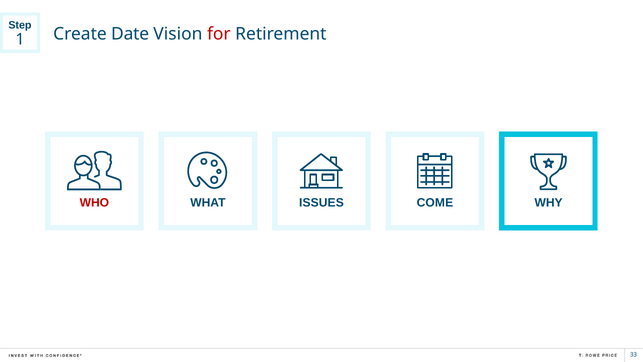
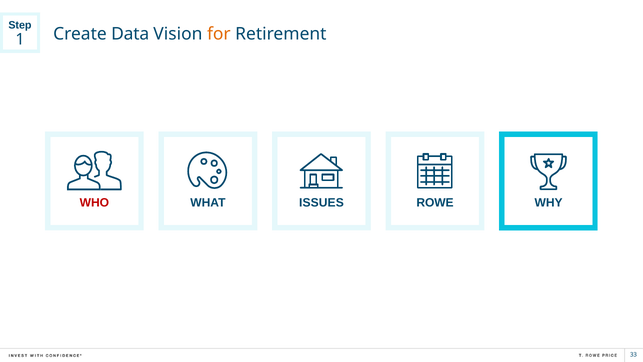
Date: Date -> Data (130, 34)
for colour: red -> orange (219, 34)
COME: COME -> ROWE (435, 203)
